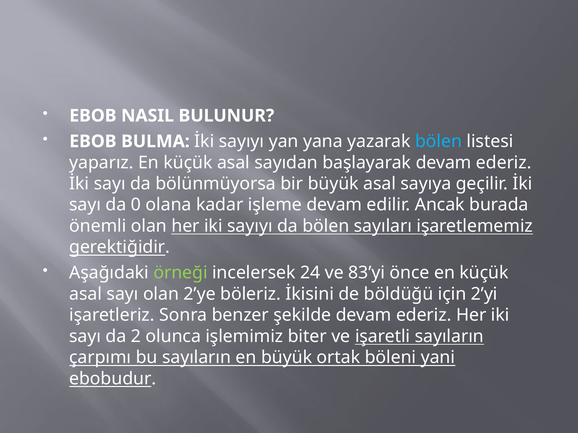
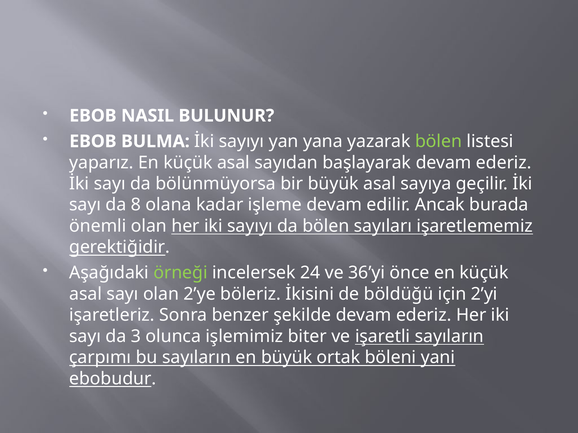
bölen colour: light blue -> light green (439, 142)
0: 0 -> 8 (136, 205)
83’yi: 83’yi -> 36’yi (367, 273)
2: 2 -> 3 (136, 337)
